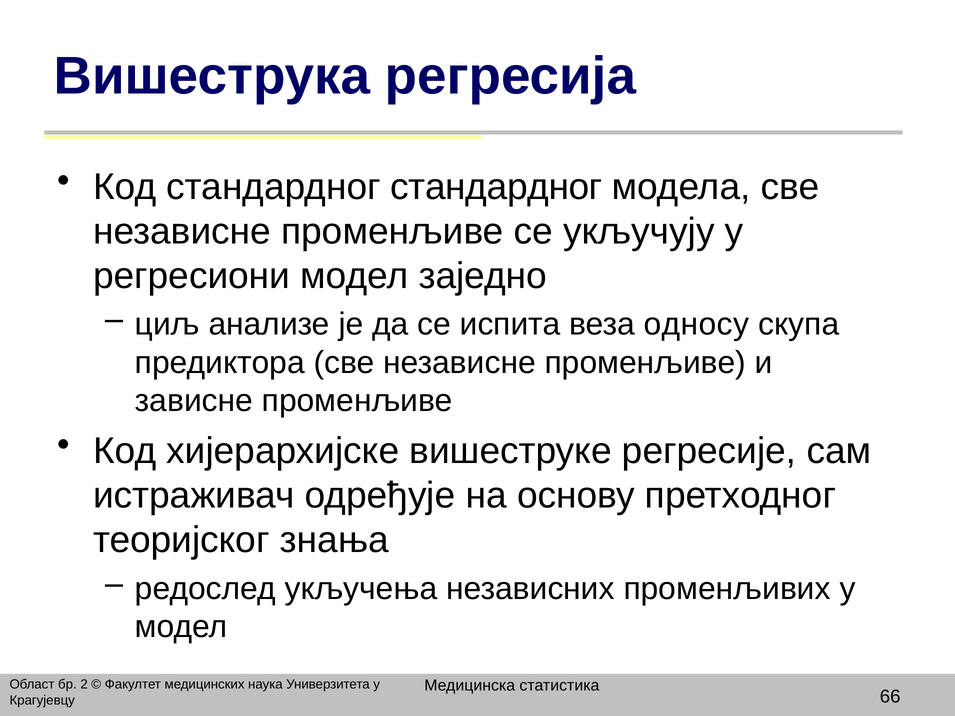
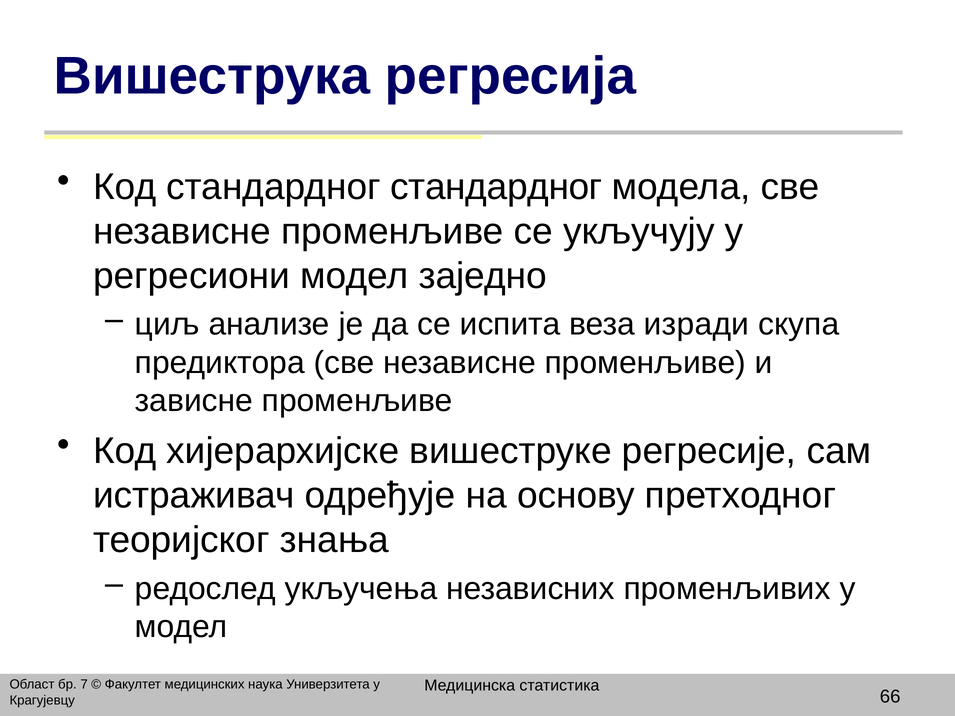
односу: односу -> изради (696, 324)
2: 2 -> 7 (84, 685)
